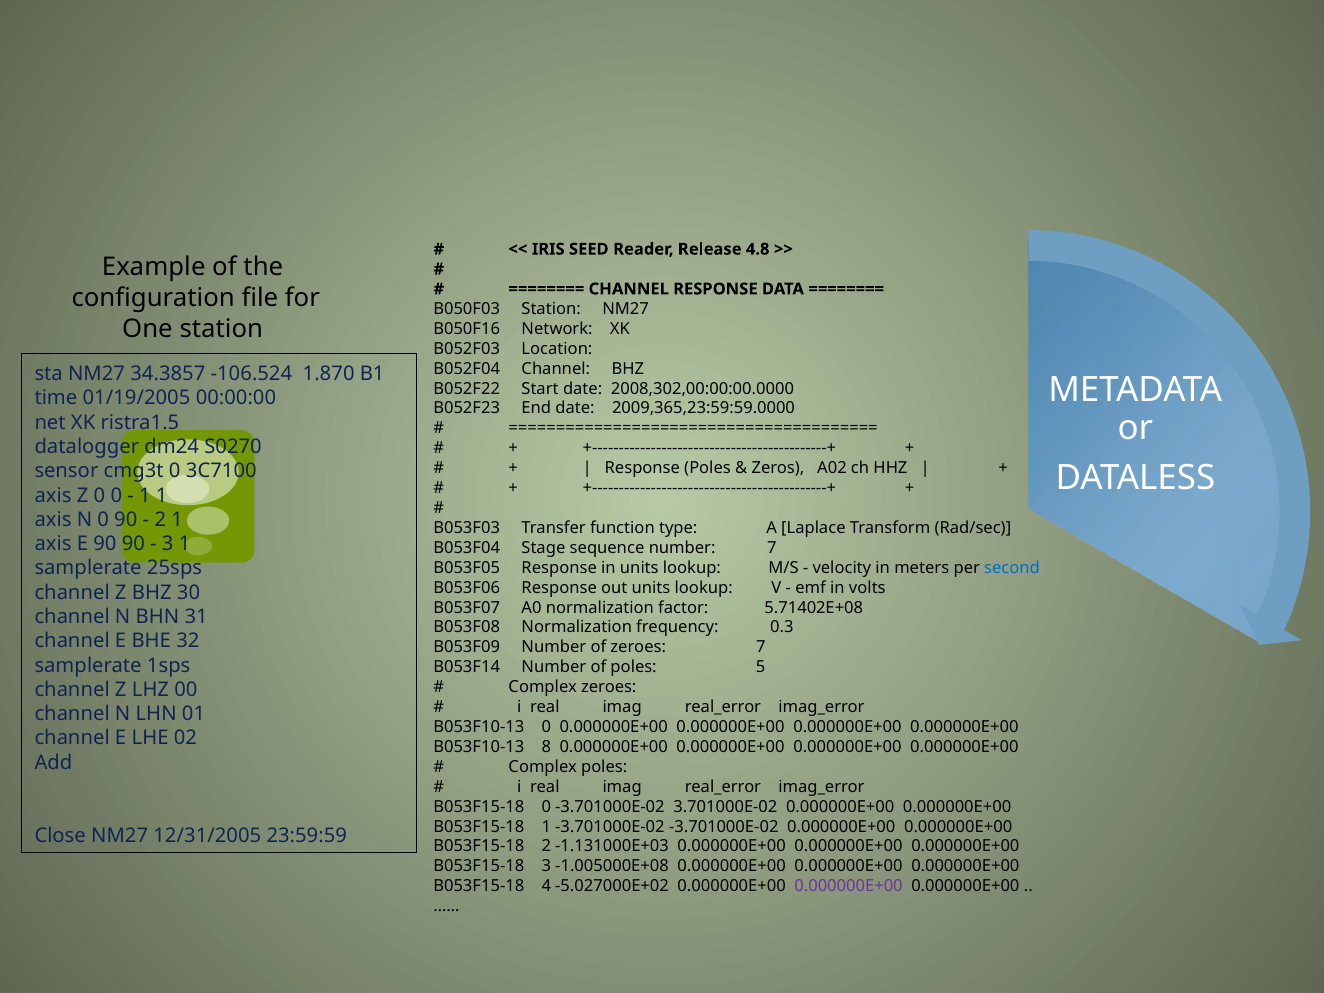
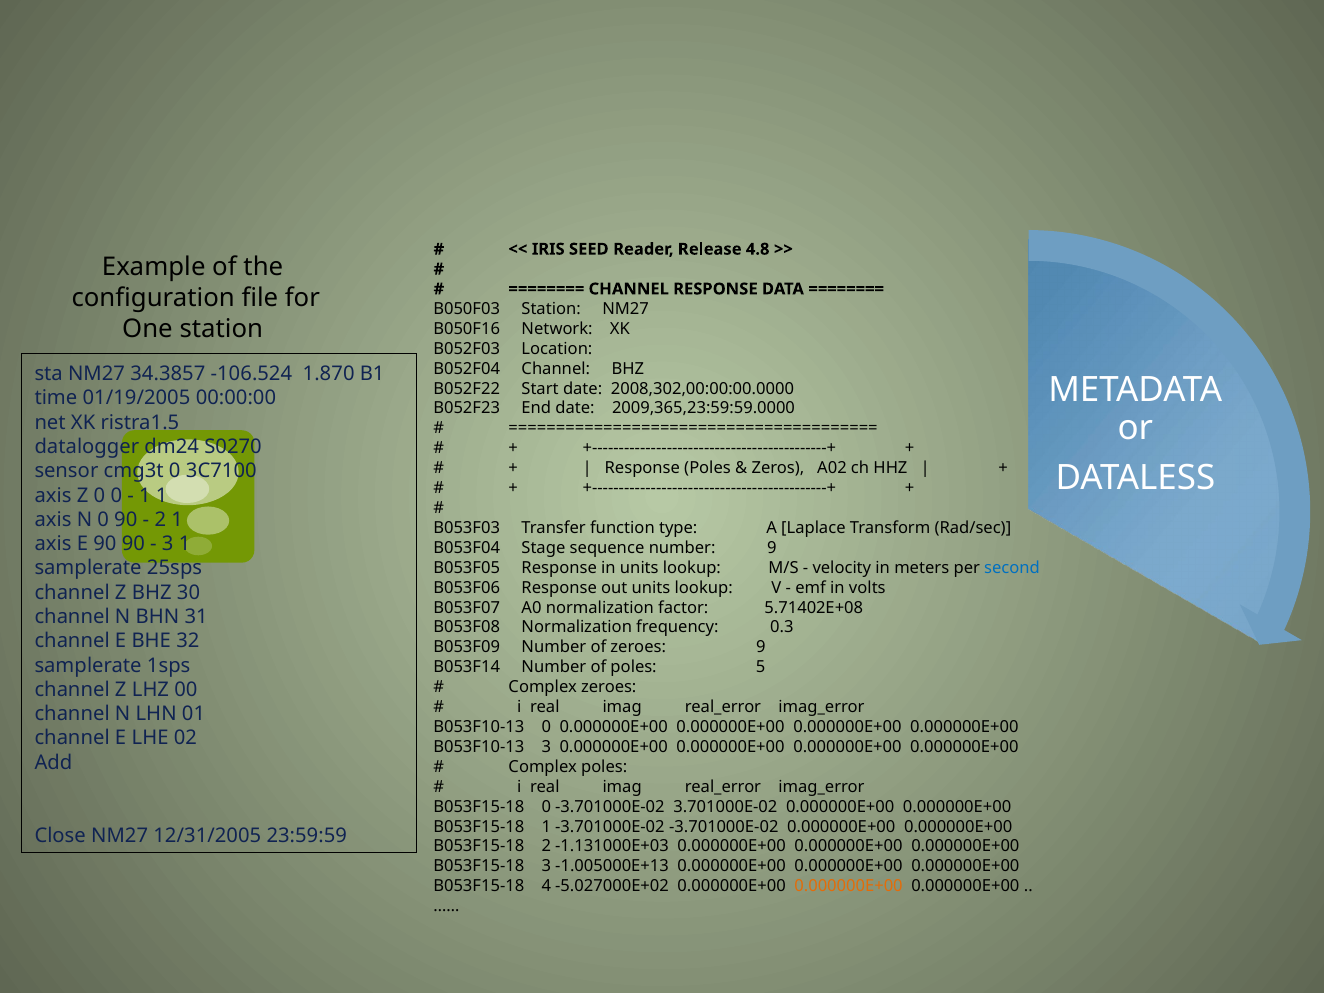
number 7: 7 -> 9 (772, 548)
zeroes 7: 7 -> 9 (761, 647)
B053F10-13 8: 8 -> 3 (546, 747)
-1.005000E+08: -1.005000E+08 -> -1.005000E+13 (612, 866)
0.000000E+00 colour: purple -> orange (849, 886)
